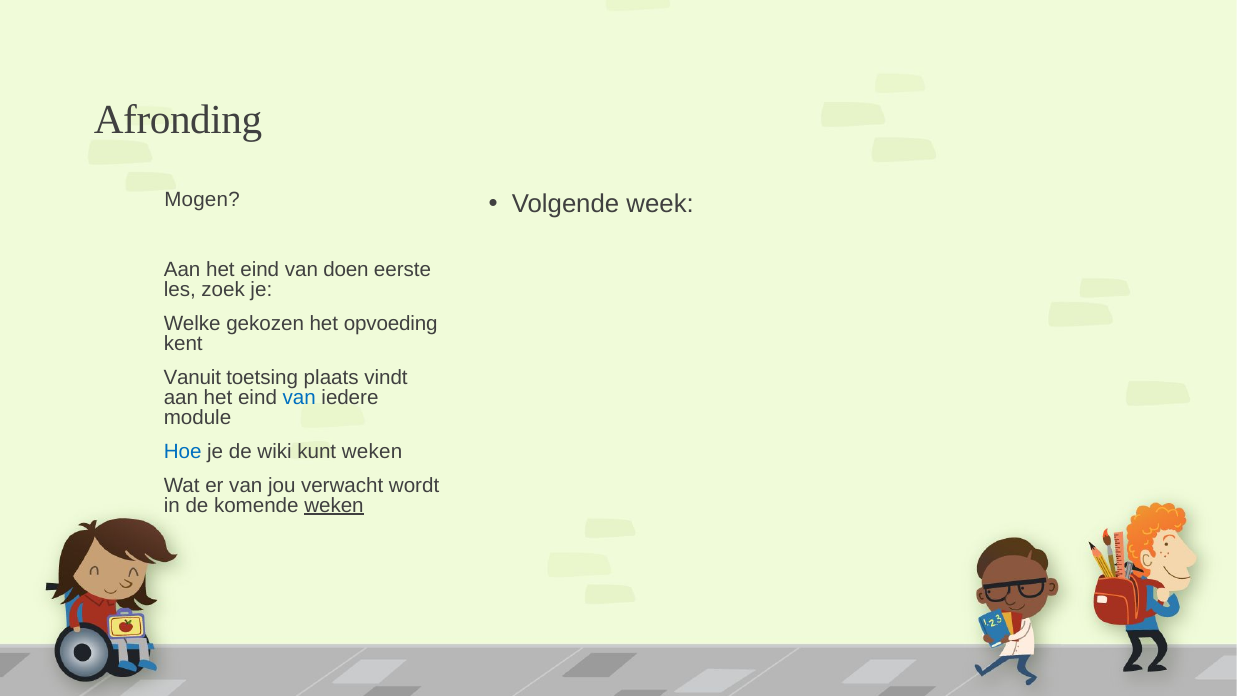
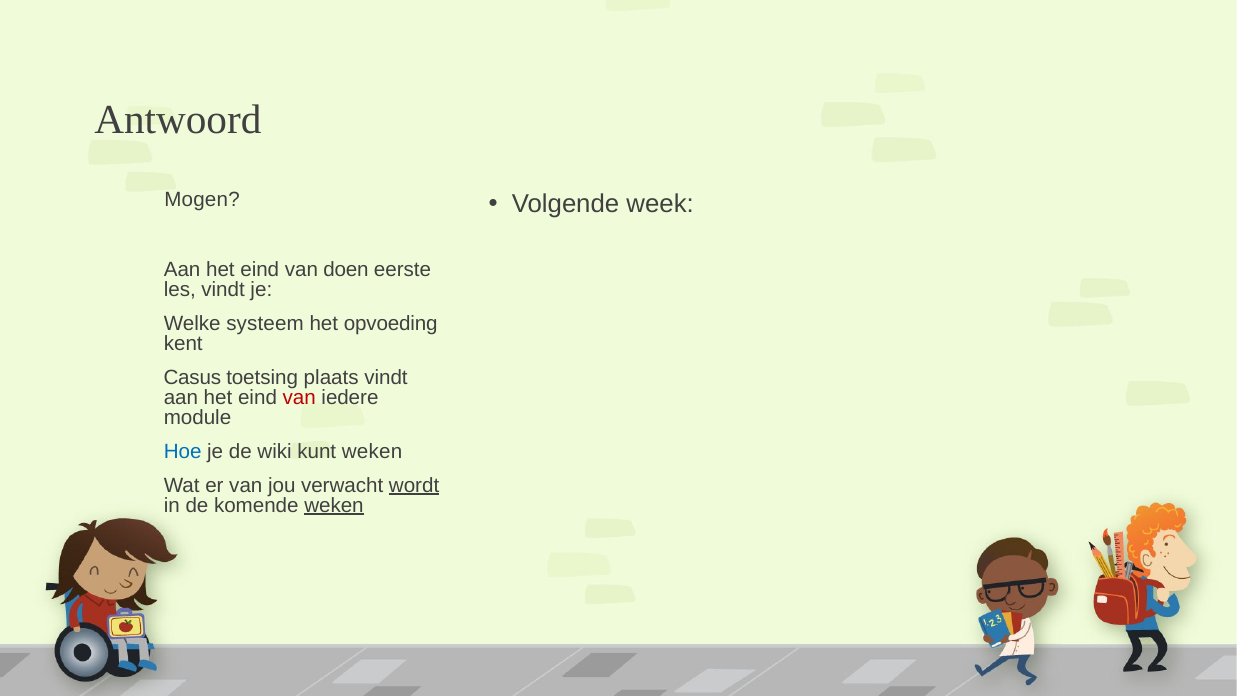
Afronding: Afronding -> Antwoord (178, 120)
les zoek: zoek -> vindt (223, 289)
gekozen: gekozen -> systeem (265, 323)
Vanuit: Vanuit -> Casus (192, 377)
van colour: blue -> red (299, 397)
wordt underline: none -> present (414, 485)
